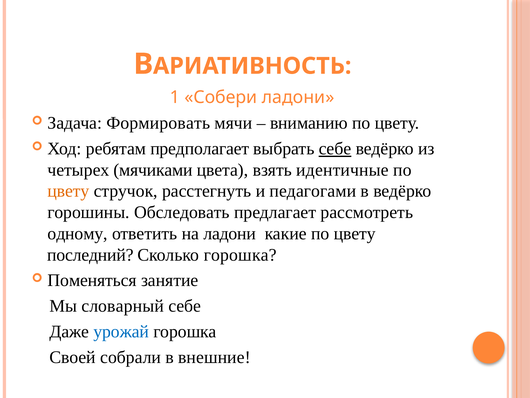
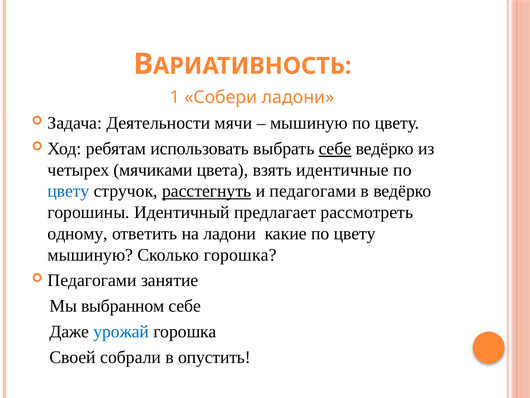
Формировать: Формировать -> Деятельности (158, 123)
вниманию: вниманию -> мышиную (309, 123)
предполагает: предполагает -> использовать (200, 149)
цвету colour: orange -> blue (69, 191)
расстегнуть underline: none -> present (207, 191)
Обследовать: Обследовать -> Идентичный (182, 212)
последний: последний -> мышиную (90, 255)
Поменяться: Поменяться -> Педагогами (92, 280)
словарный: словарный -> выбранном (123, 306)
внешние: внешние -> опустить (214, 357)
